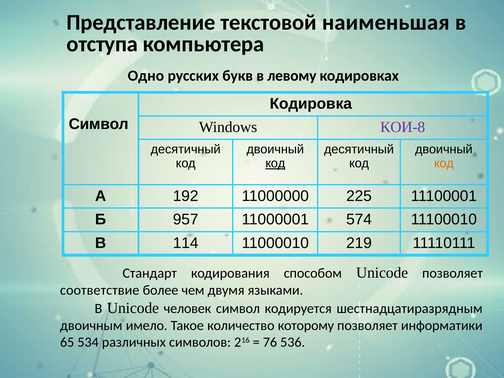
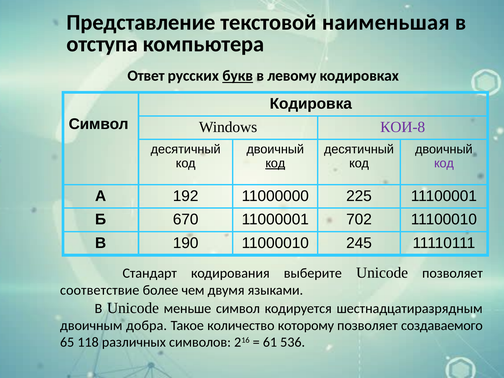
Одно: Одно -> Ответ (146, 76)
букв underline: none -> present (238, 76)
код colour: orange -> purple (444, 163)
957: 957 -> 670 (186, 219)
574: 574 -> 702 (359, 219)
114: 114 -> 190 (186, 243)
219: 219 -> 245 (359, 243)
способом: способом -> выберите (313, 273)
человек: человек -> меньше (187, 308)
имело: имело -> добра (147, 325)
информатики: информатики -> создаваемого (442, 325)
534: 534 -> 118 (88, 342)
76: 76 -> 61 (270, 342)
